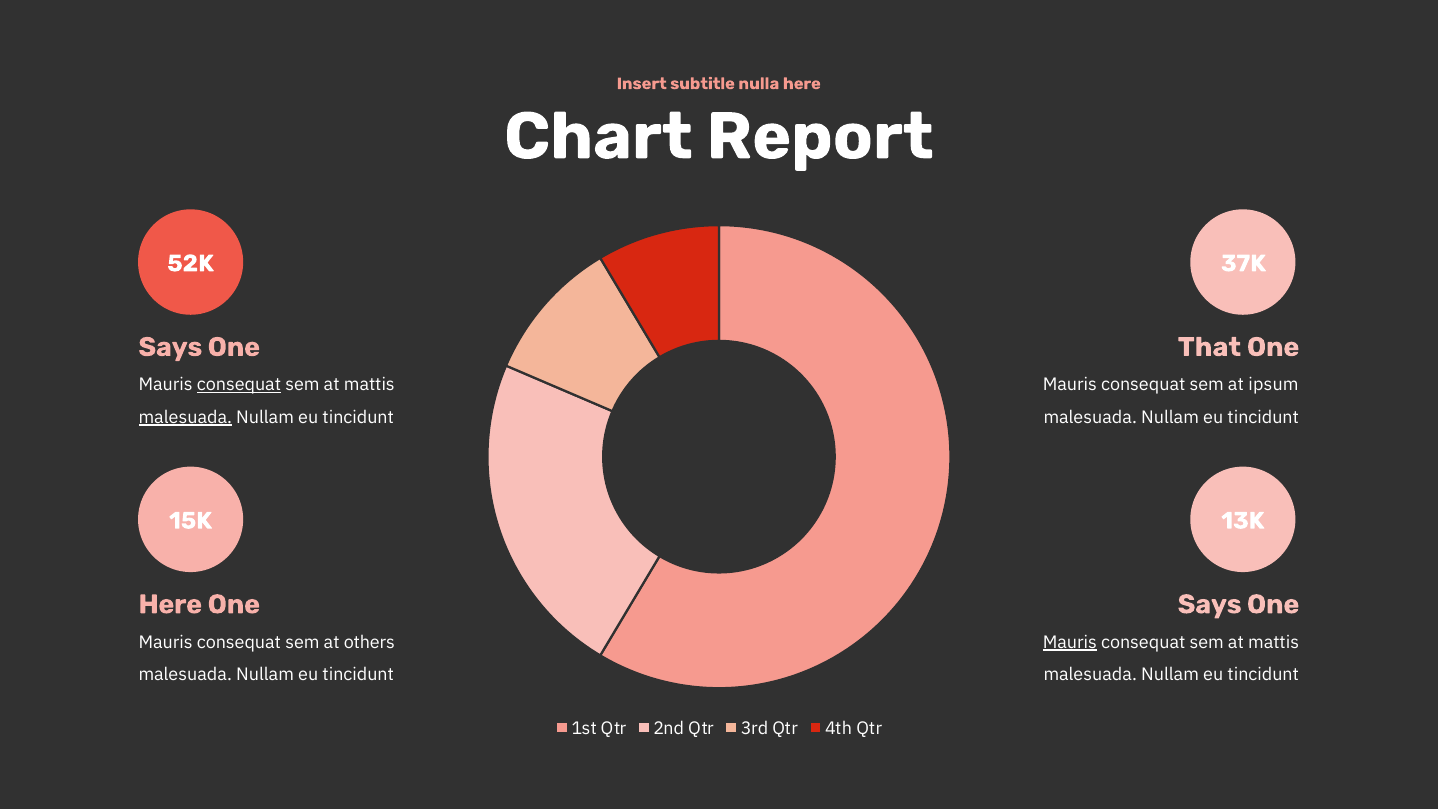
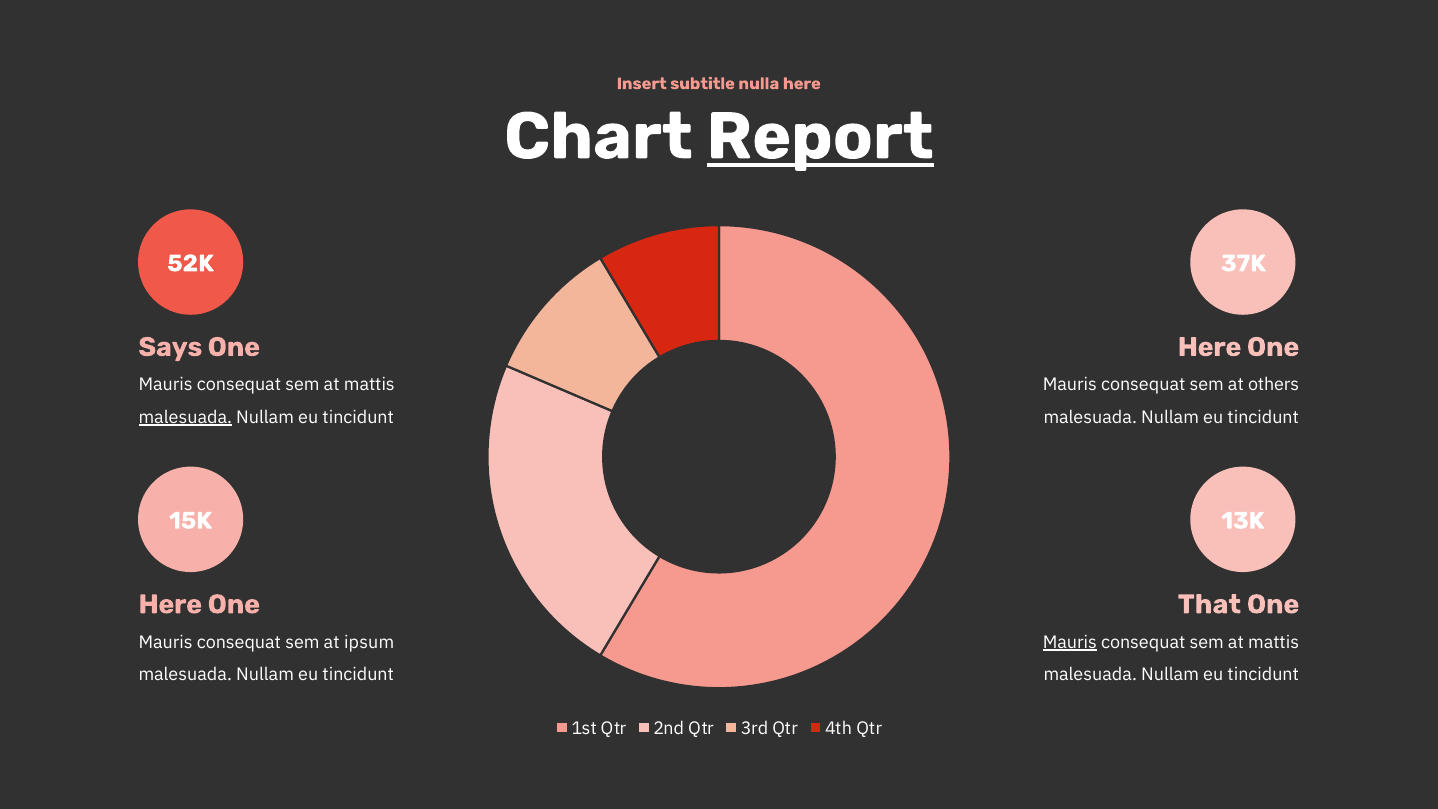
Report underline: none -> present (820, 137)
That: That -> Here (1210, 347)
consequat underline: present -> none (239, 385)
ipsum: ipsum -> others (1274, 385)
Says: Says -> That (1209, 604)
others: others -> ipsum (369, 642)
